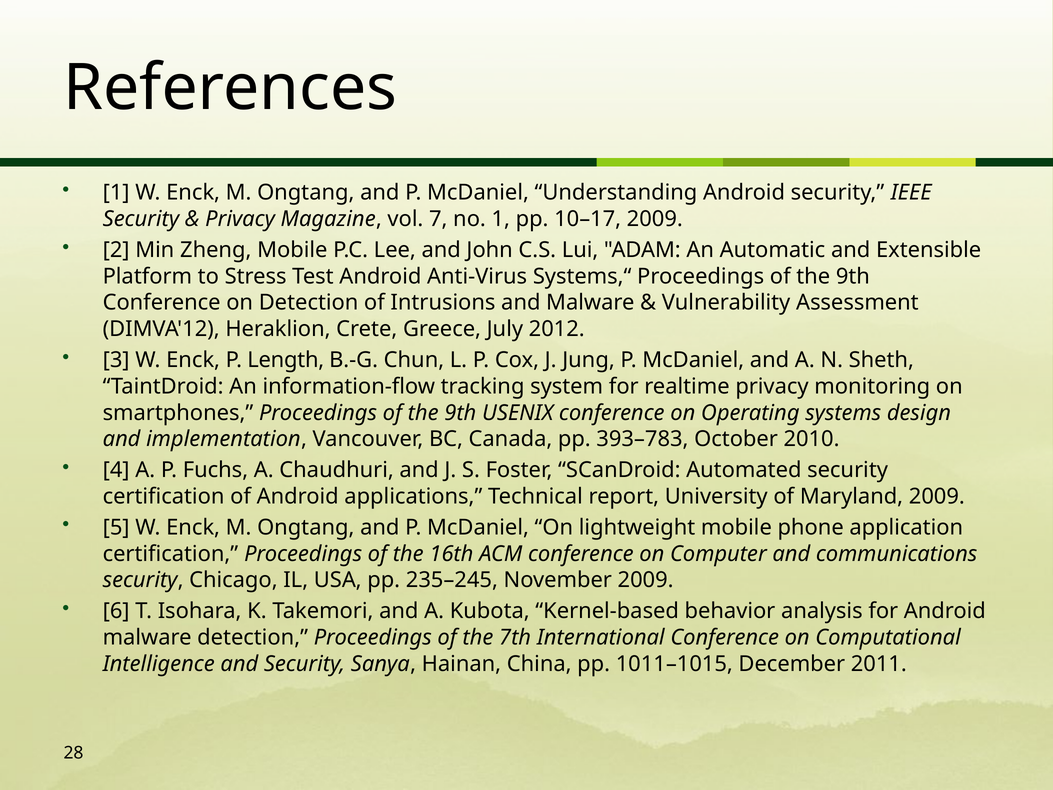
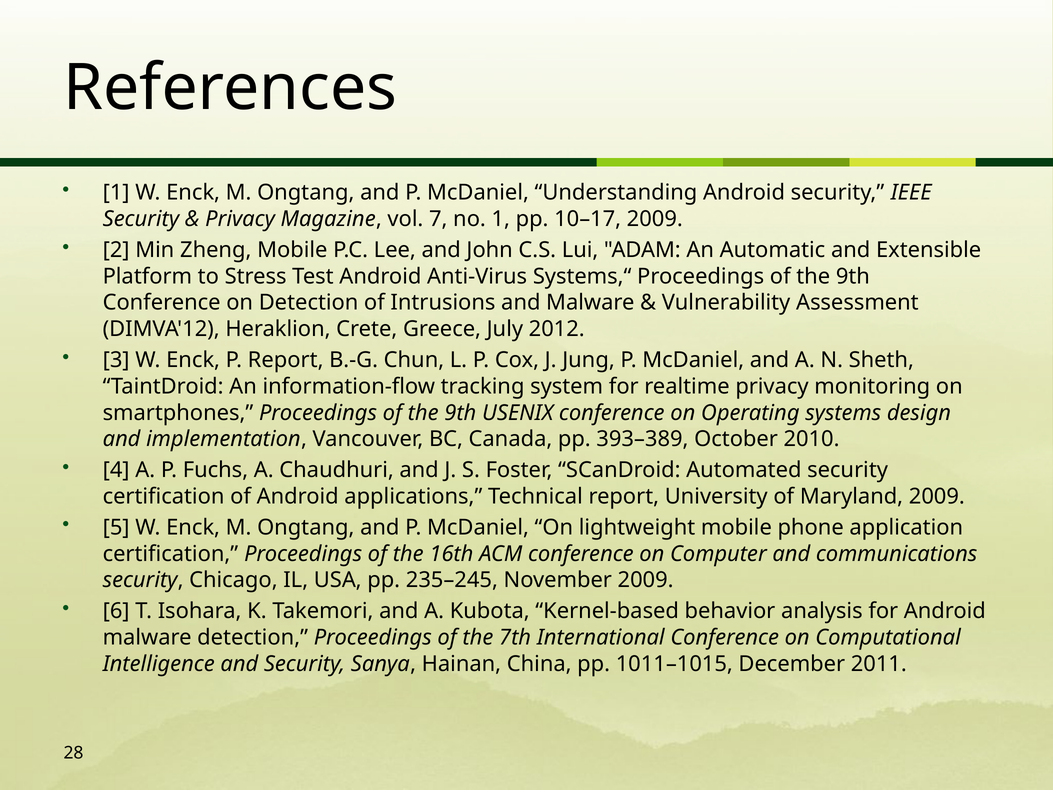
P Length: Length -> Report (286, 360)
393–783: 393–783 -> 393–389 (642, 439)
